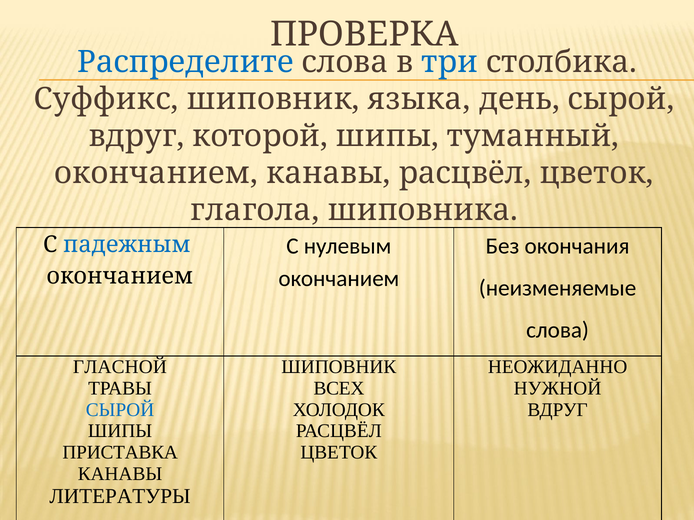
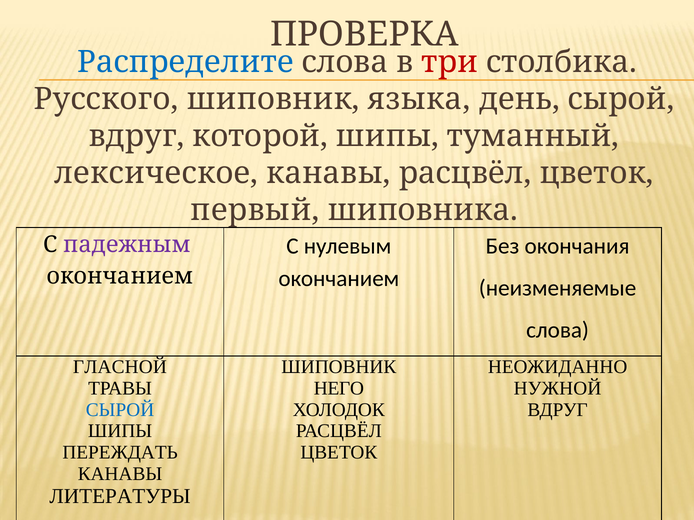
три colour: blue -> red (450, 62)
Суффикс: Суффикс -> Русского (106, 99)
окончанием: окончанием -> лексическое (156, 173)
глагола: глагола -> первый (255, 210)
падежным colour: blue -> purple (127, 245)
ВСЕХ: ВСЕХ -> НЕГО (339, 389)
ПРИСТАВКА: ПРИСТАВКА -> ПЕРЕЖДАТЬ (120, 453)
